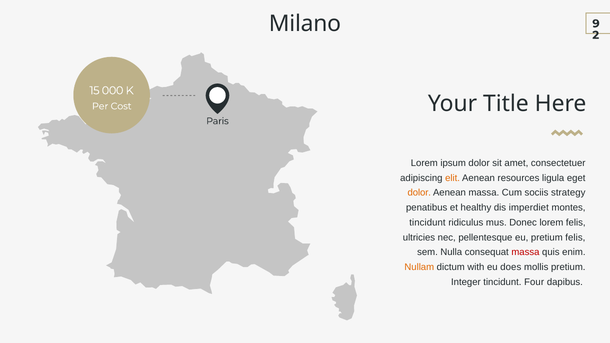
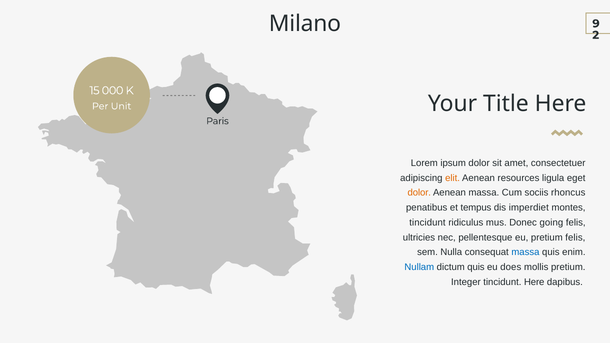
Cost: Cost -> Unit (121, 106)
strategy: strategy -> rhoncus (568, 193)
healthy: healthy -> tempus (476, 208)
Donec lorem: lorem -> going (551, 223)
massa colour: red -> blue (525, 252)
Nullam colour: orange -> blue (419, 267)
dictum with: with -> quis (476, 267)
tincidunt Four: Four -> Here (534, 282)
